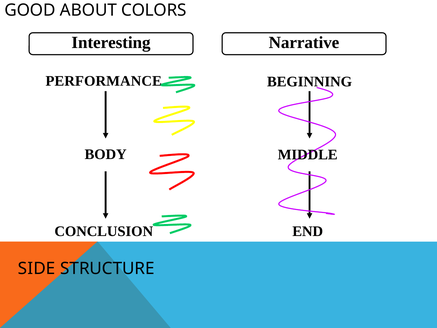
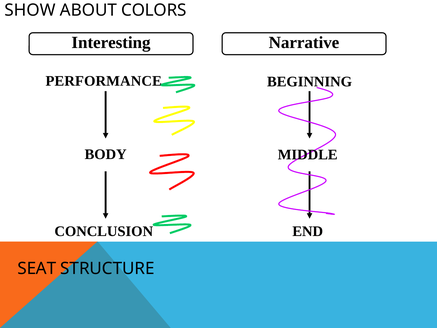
GOOD: GOOD -> SHOW (30, 10)
SIDE: SIDE -> SEAT (37, 268)
